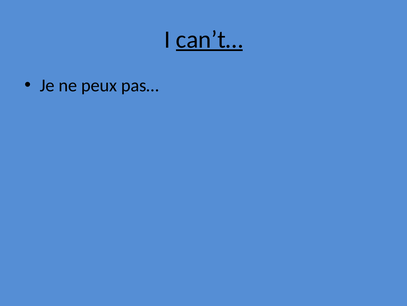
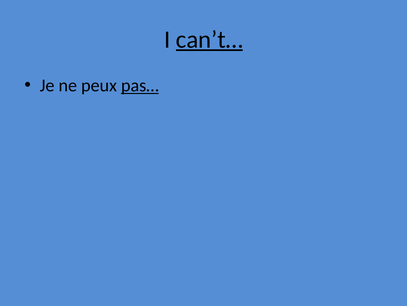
pas… underline: none -> present (140, 85)
